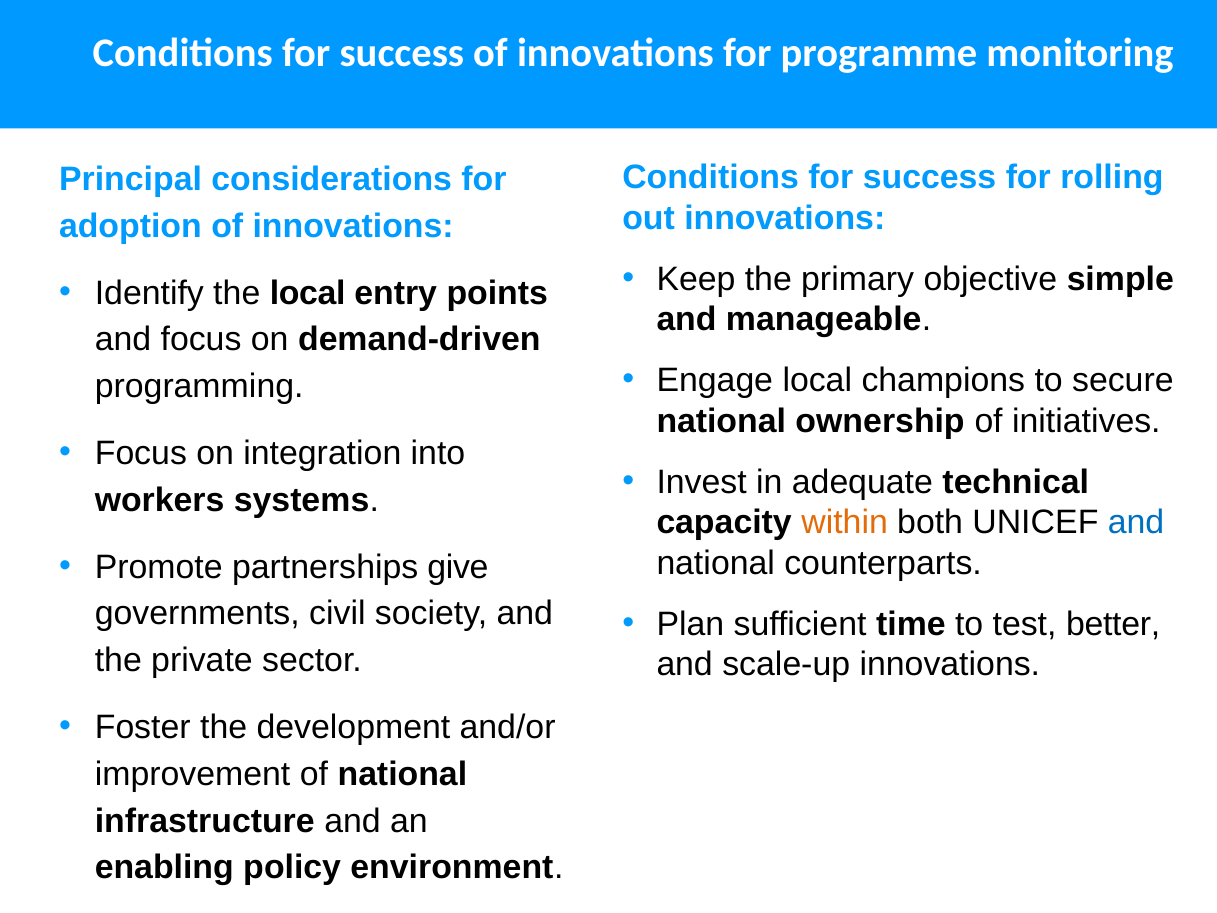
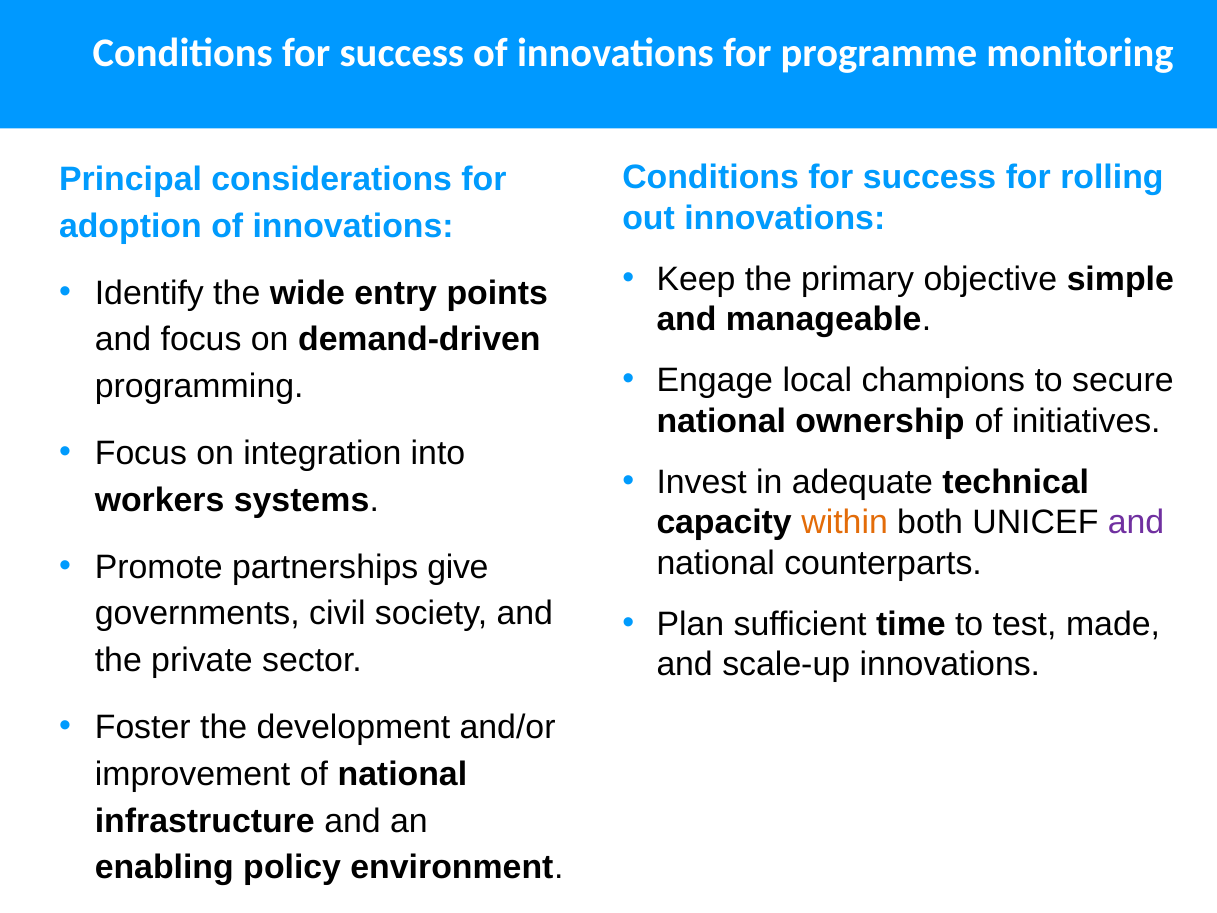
the local: local -> wide (307, 293)
and colour: blue -> purple (1136, 522)
better: better -> made (1113, 624)
